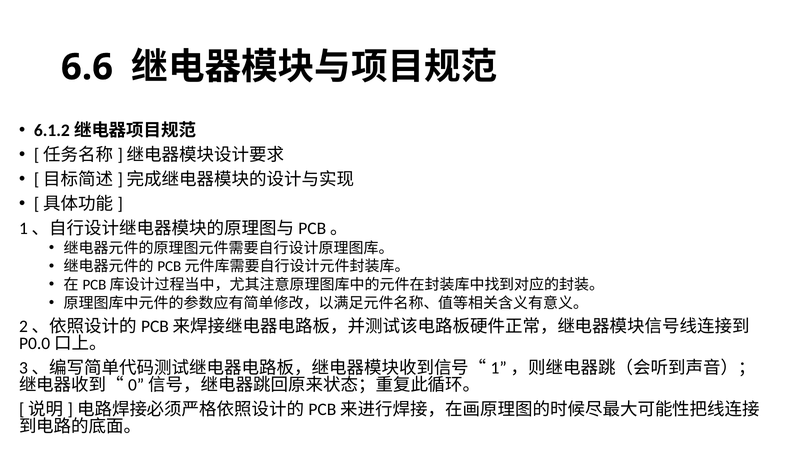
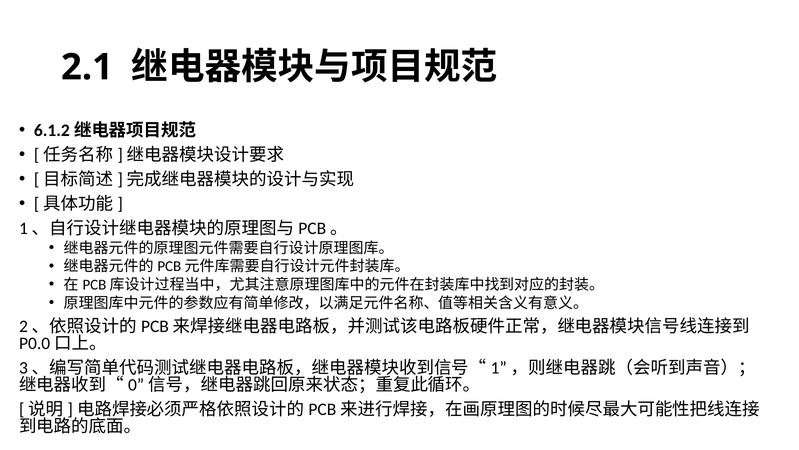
6.6: 6.6 -> 2.1 (87, 67)
